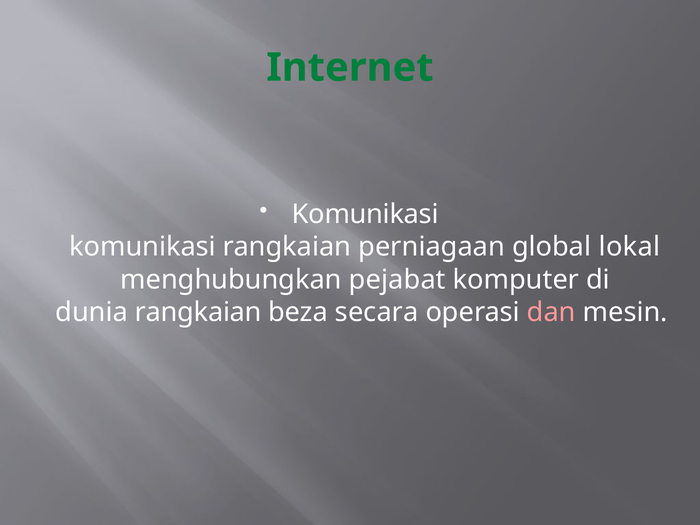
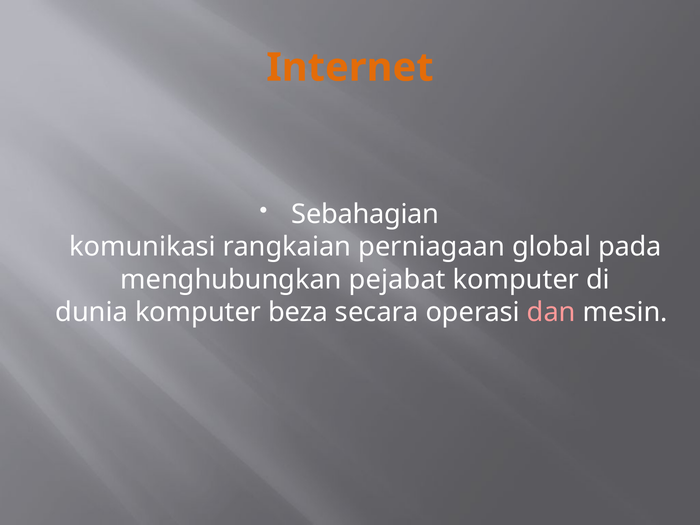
Internet colour: green -> orange (350, 68)
Komunikasi: Komunikasi -> Sebahagian (365, 214)
lokal: lokal -> pada (630, 247)
dunia rangkaian: rangkaian -> komputer (198, 312)
